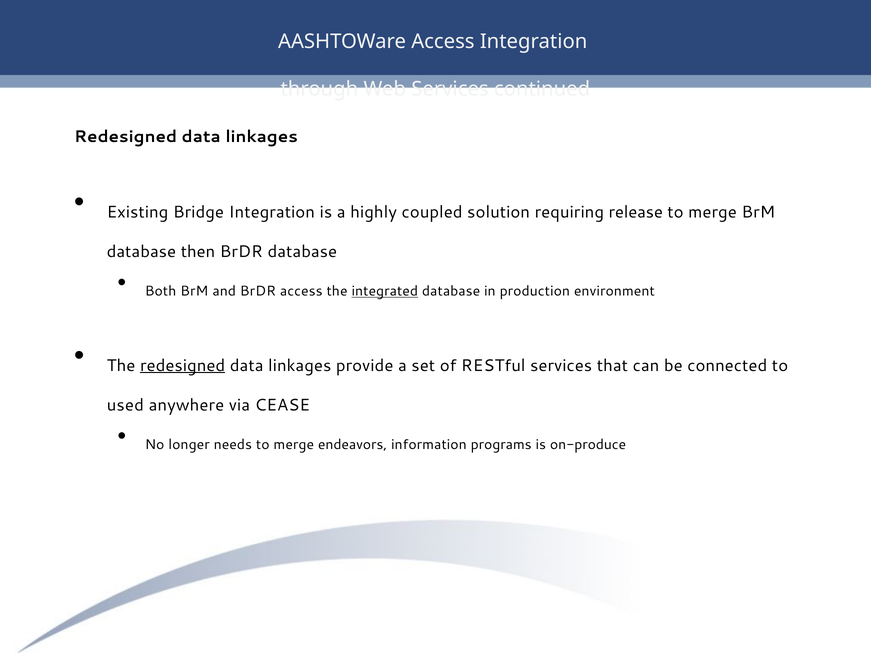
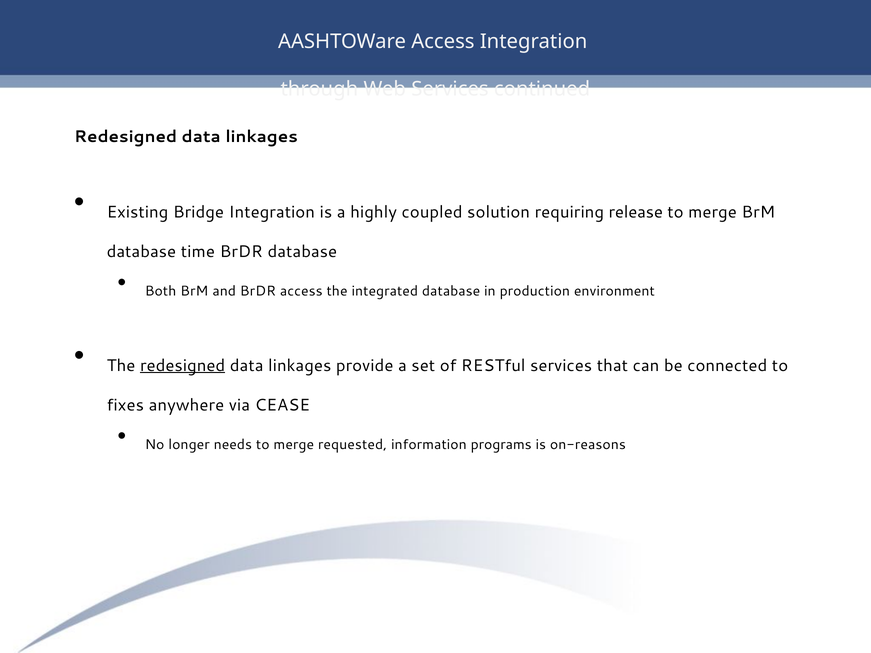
then: then -> time (198, 252)
integrated underline: present -> none (385, 291)
used: used -> fixes (125, 405)
endeavors: endeavors -> requested (353, 445)
on-produce: on-produce -> on-reasons (588, 445)
